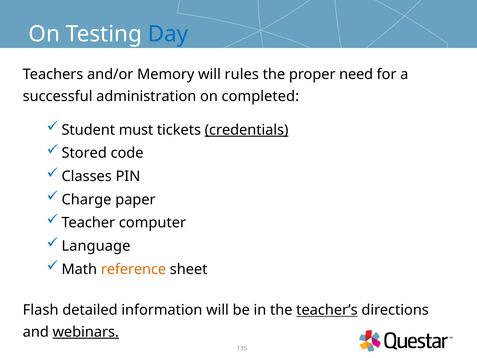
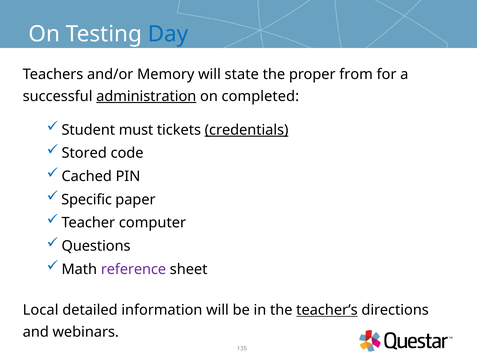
rules: rules -> state (242, 74)
need: need -> from (356, 74)
administration underline: none -> present (146, 96)
Classes: Classes -> Cached (87, 176)
Charge: Charge -> Specific (87, 199)
Language: Language -> Questions (96, 246)
reference colour: orange -> purple (133, 269)
Flash: Flash -> Local (41, 310)
webinars underline: present -> none (86, 332)
